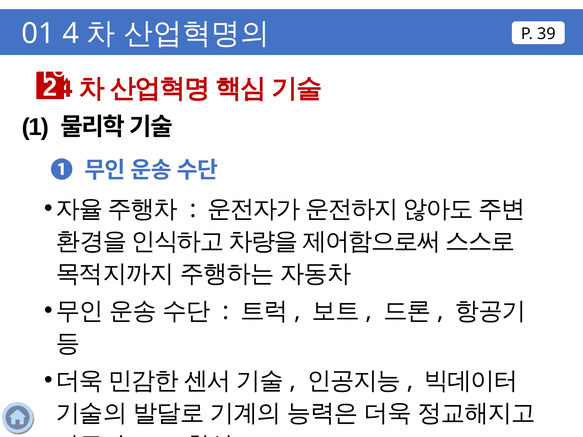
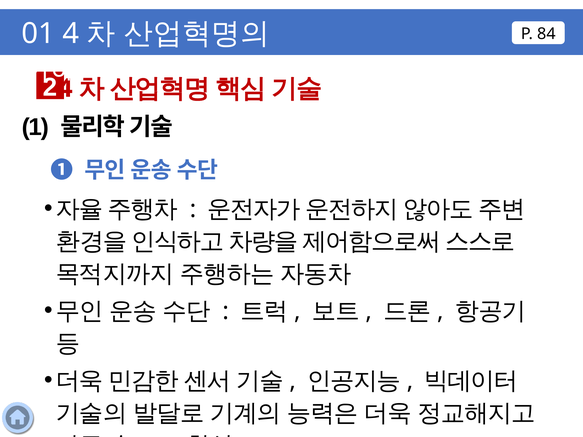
39: 39 -> 84 (546, 34)
